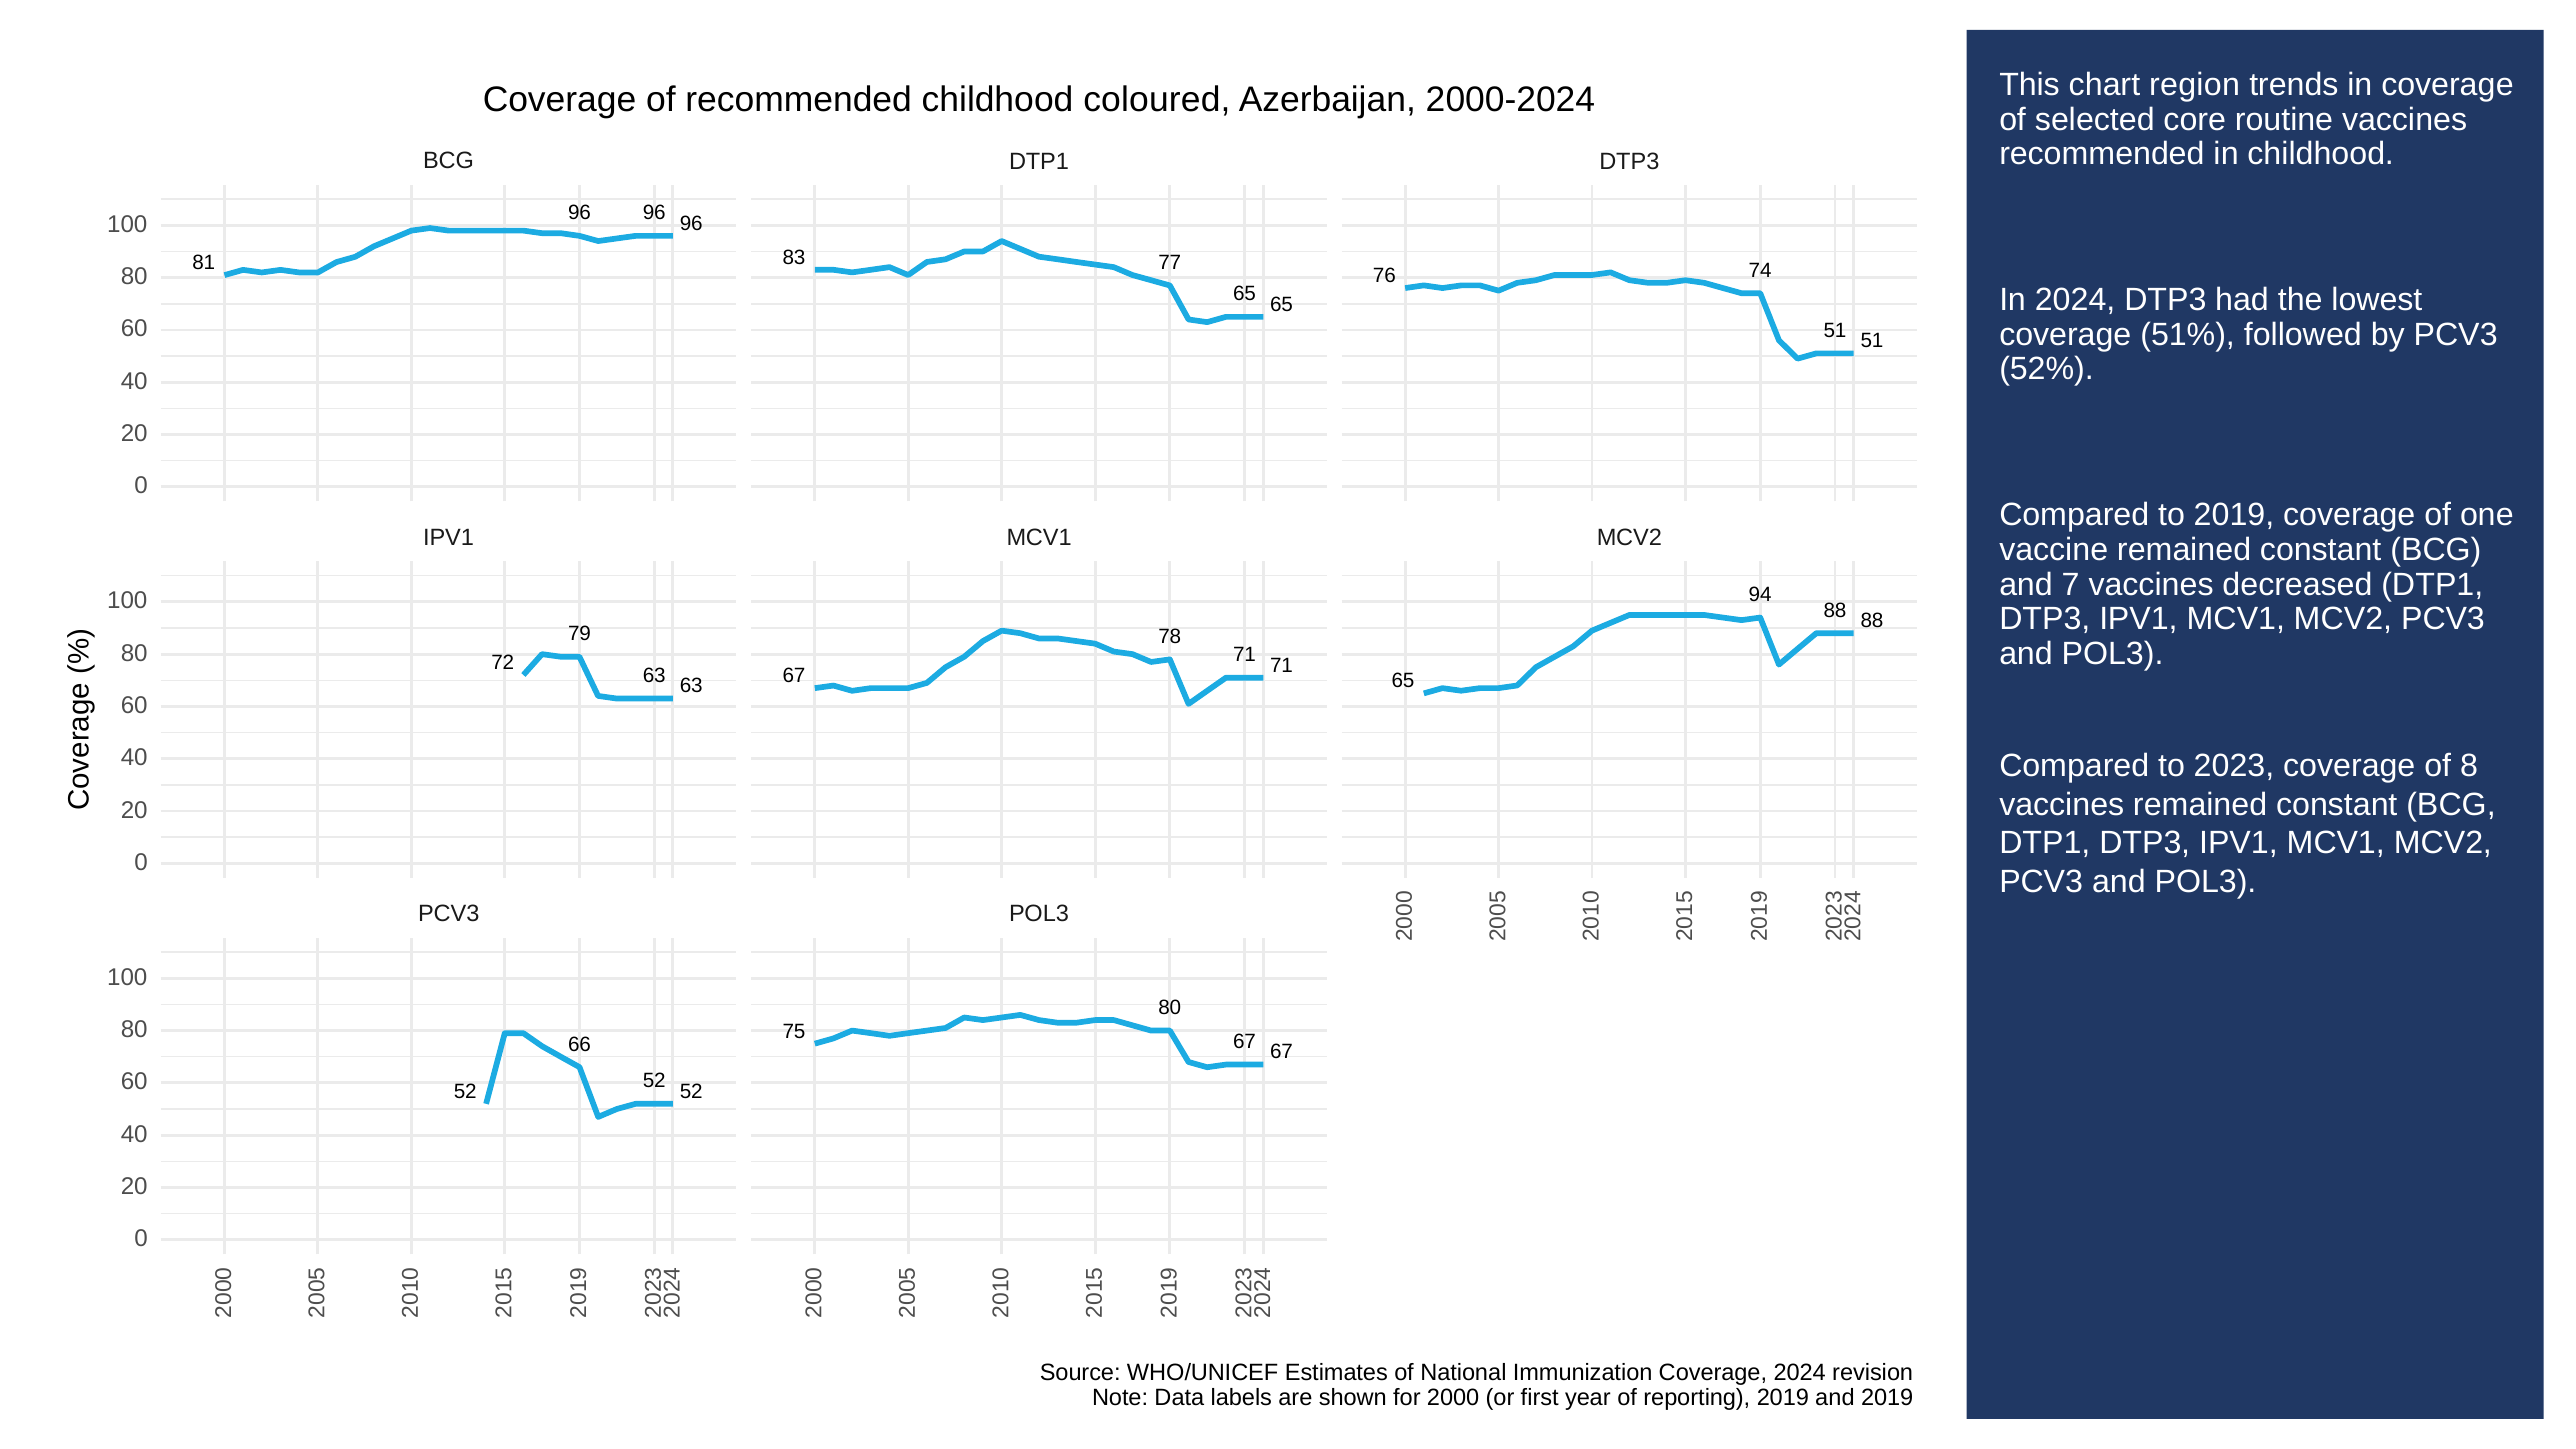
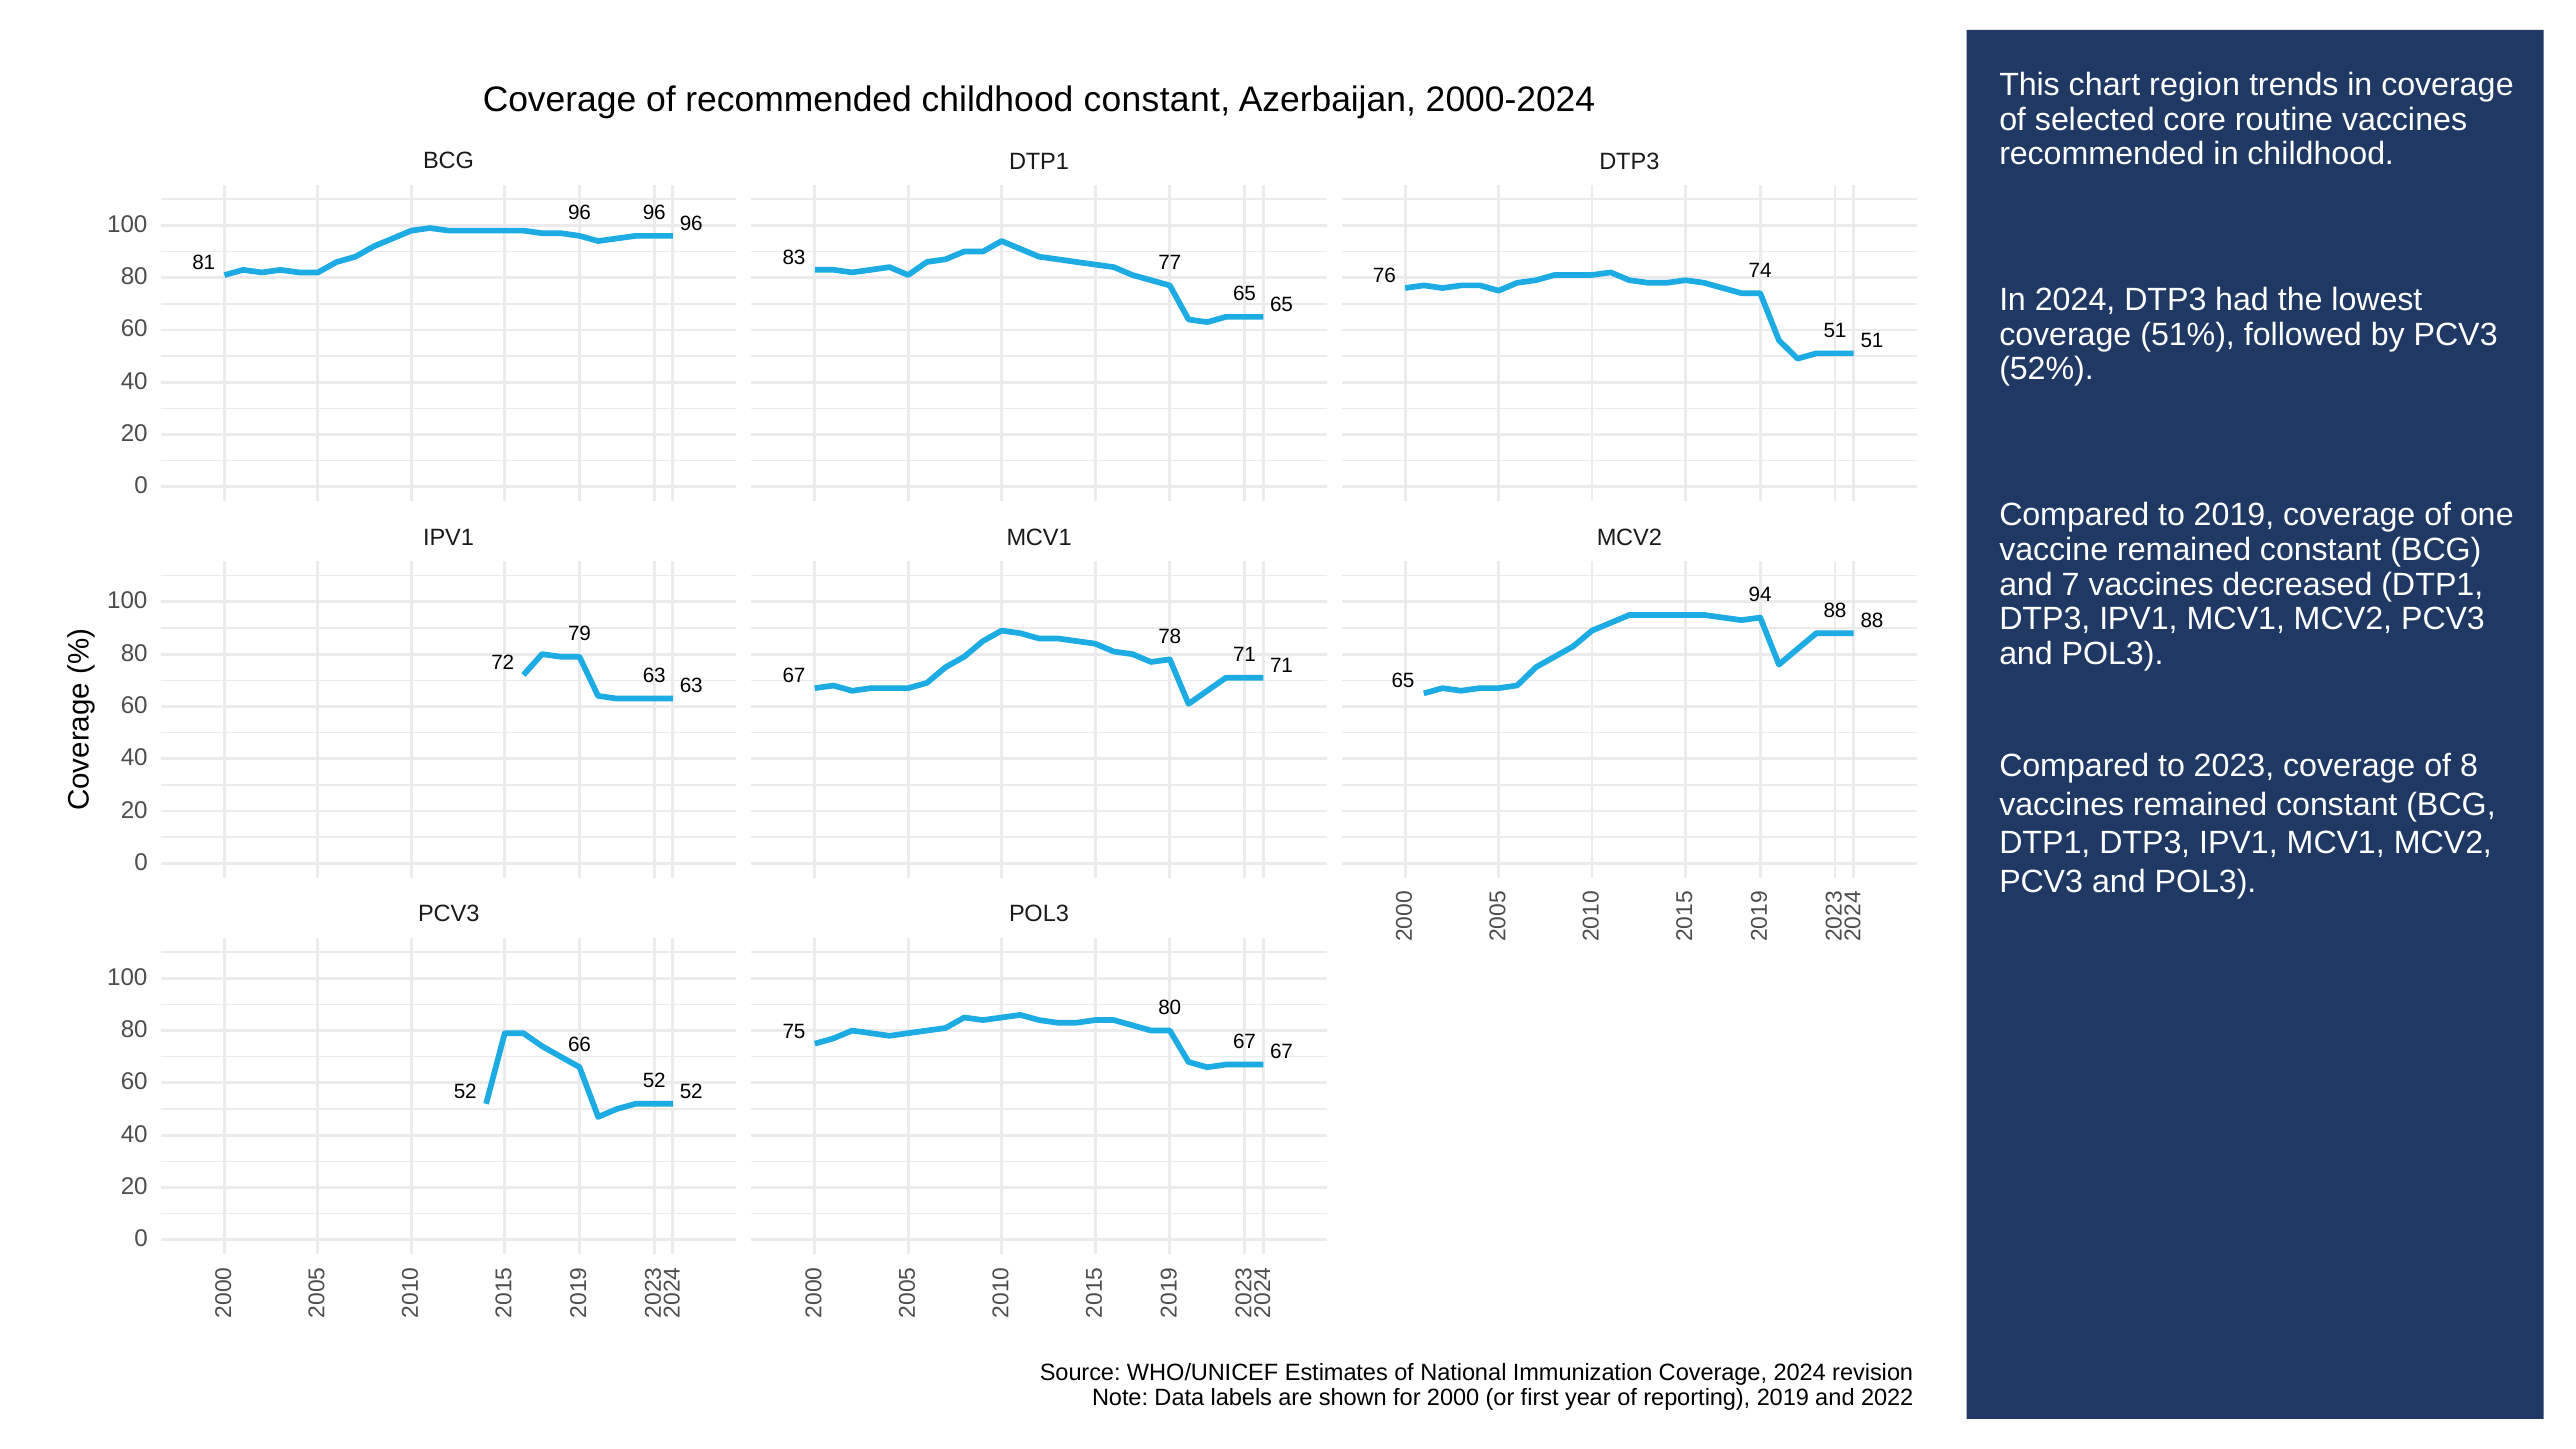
childhood coloured: coloured -> constant (1157, 100)
and 2019: 2019 -> 2022 (1887, 1398)
